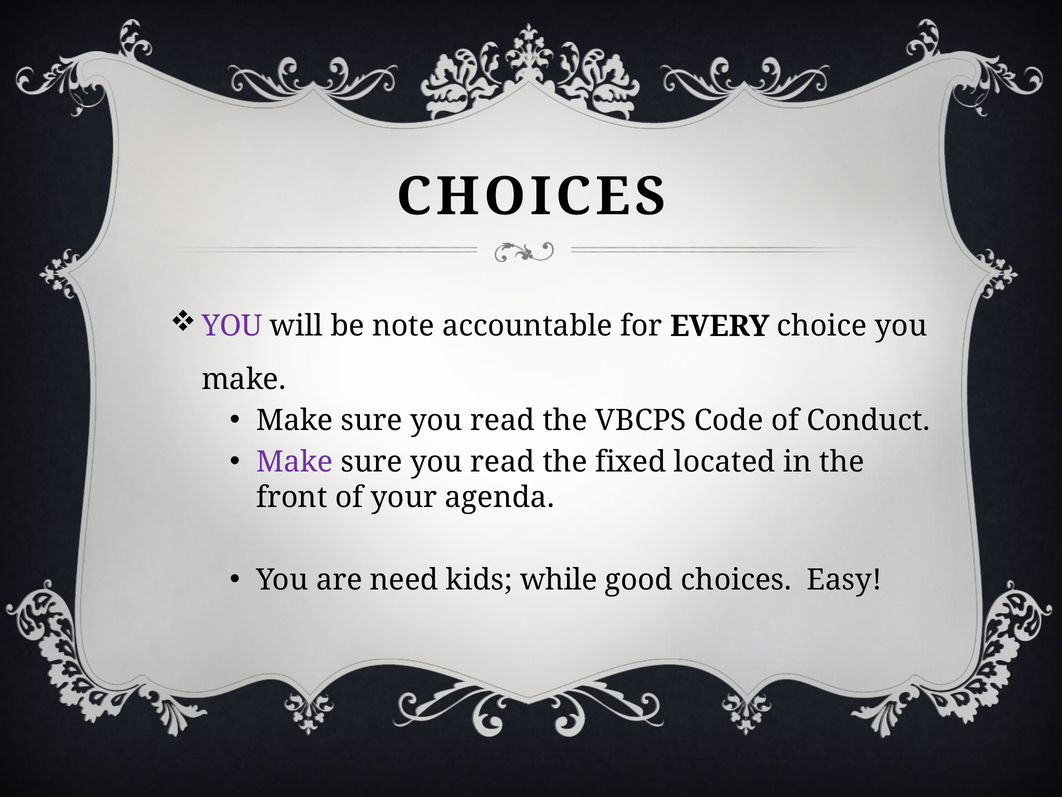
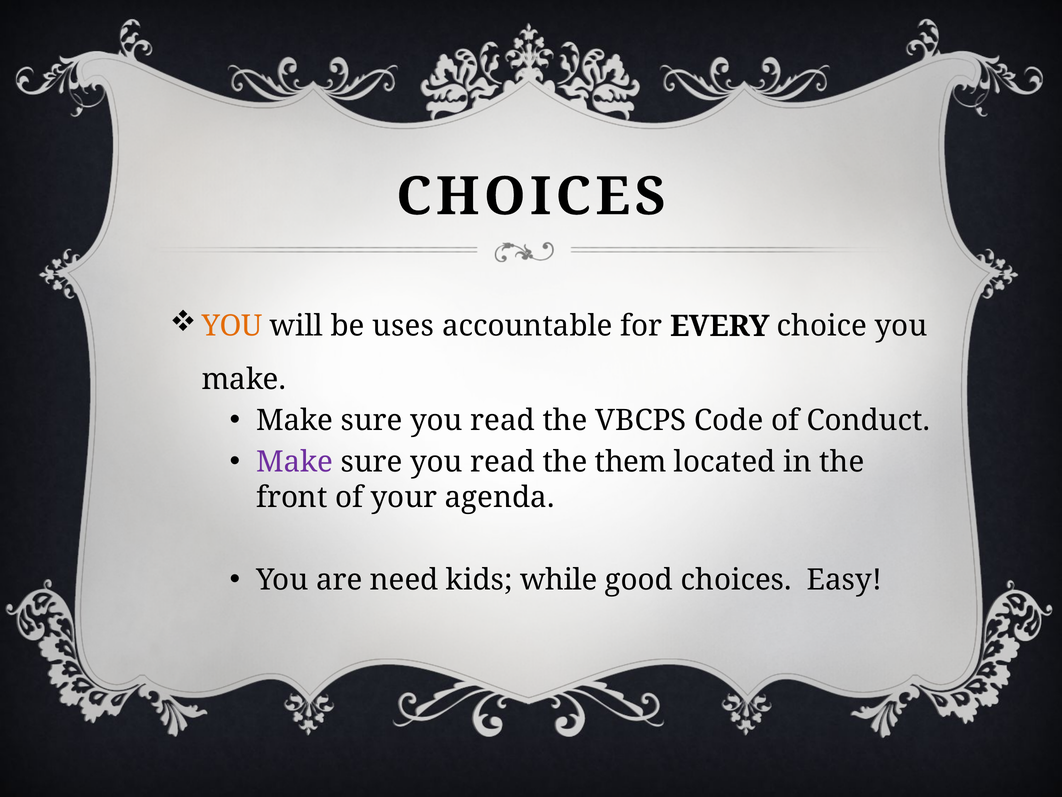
YOU colour: purple -> orange (232, 326)
note: note -> uses (403, 326)
fixed: fixed -> them (631, 462)
